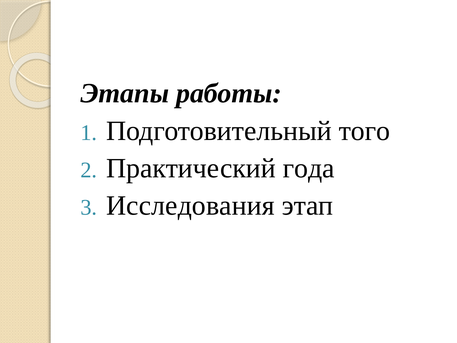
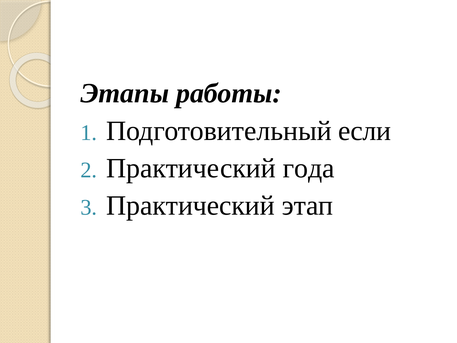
того: того -> если (365, 131)
Исследования: Исследования -> Практический (190, 205)
